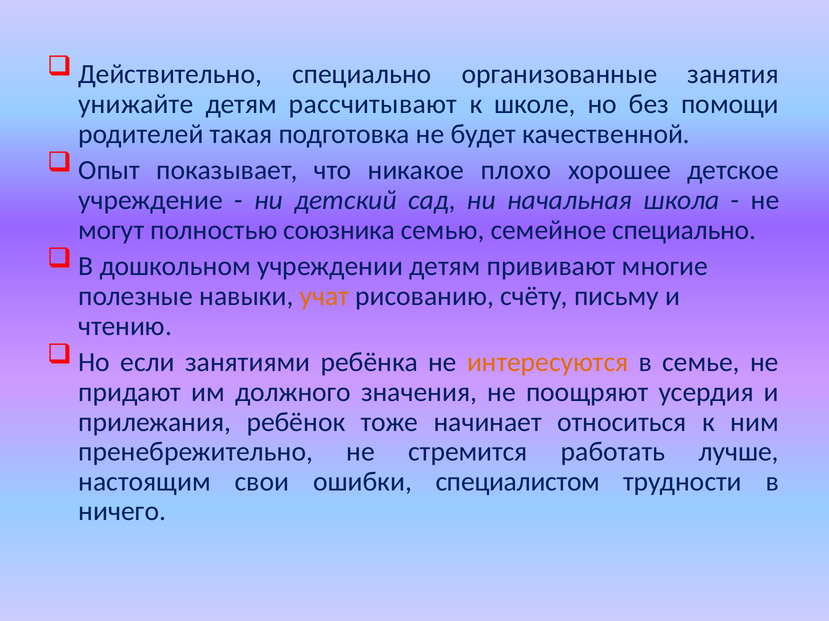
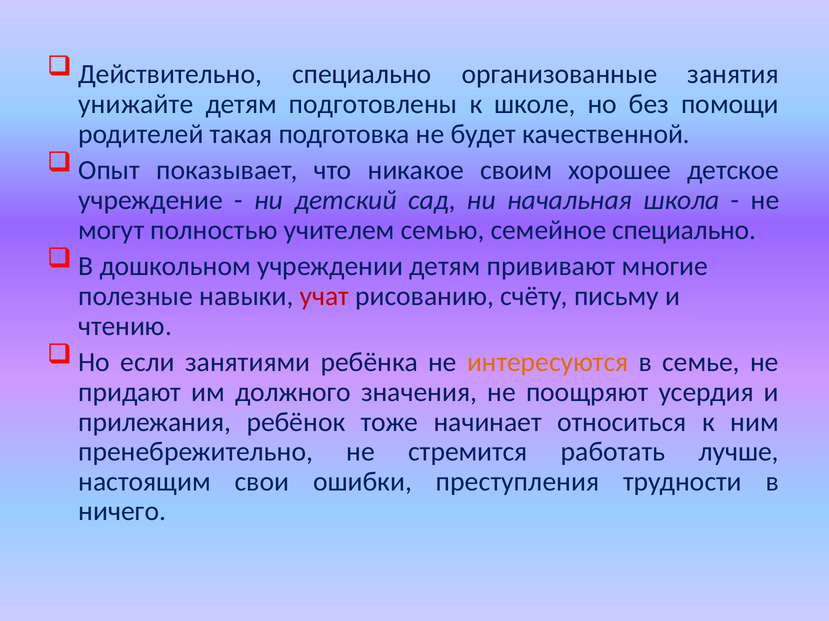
рассчитывают: рассчитывают -> подготовлены (373, 104)
плохо: плохо -> своим (516, 171)
союзника: союзника -> учителем (339, 230)
учат colour: orange -> red (324, 297)
специалистом: специалистом -> преступления (518, 482)
